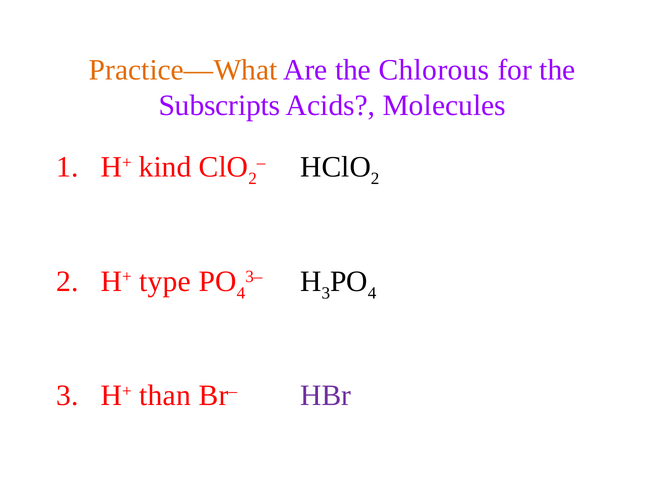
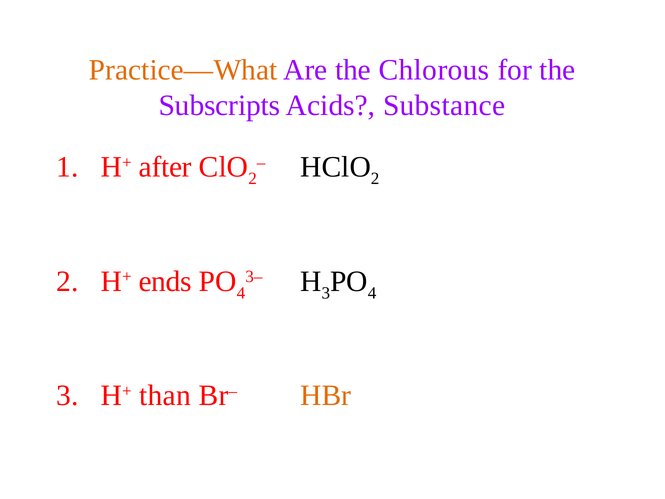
Molecules: Molecules -> Substance (444, 106)
kind: kind -> after (165, 167)
type: type -> ends (165, 281)
HBr colour: purple -> orange (326, 396)
